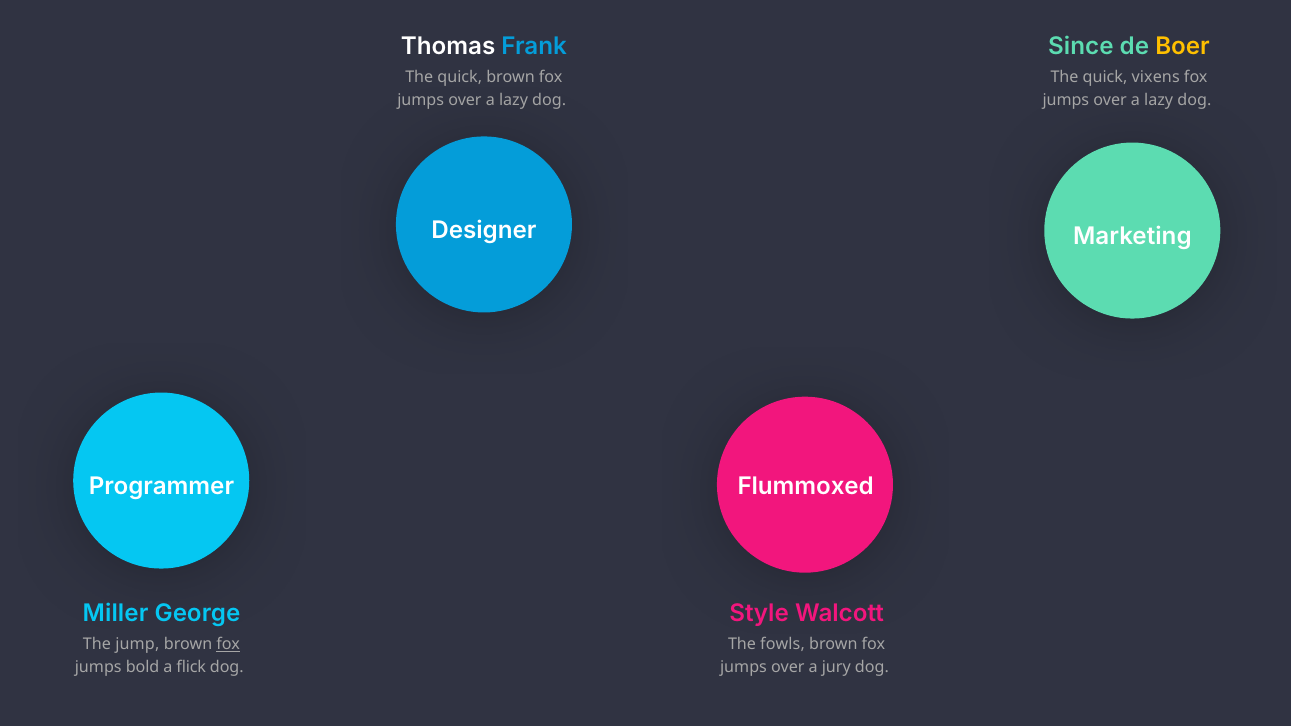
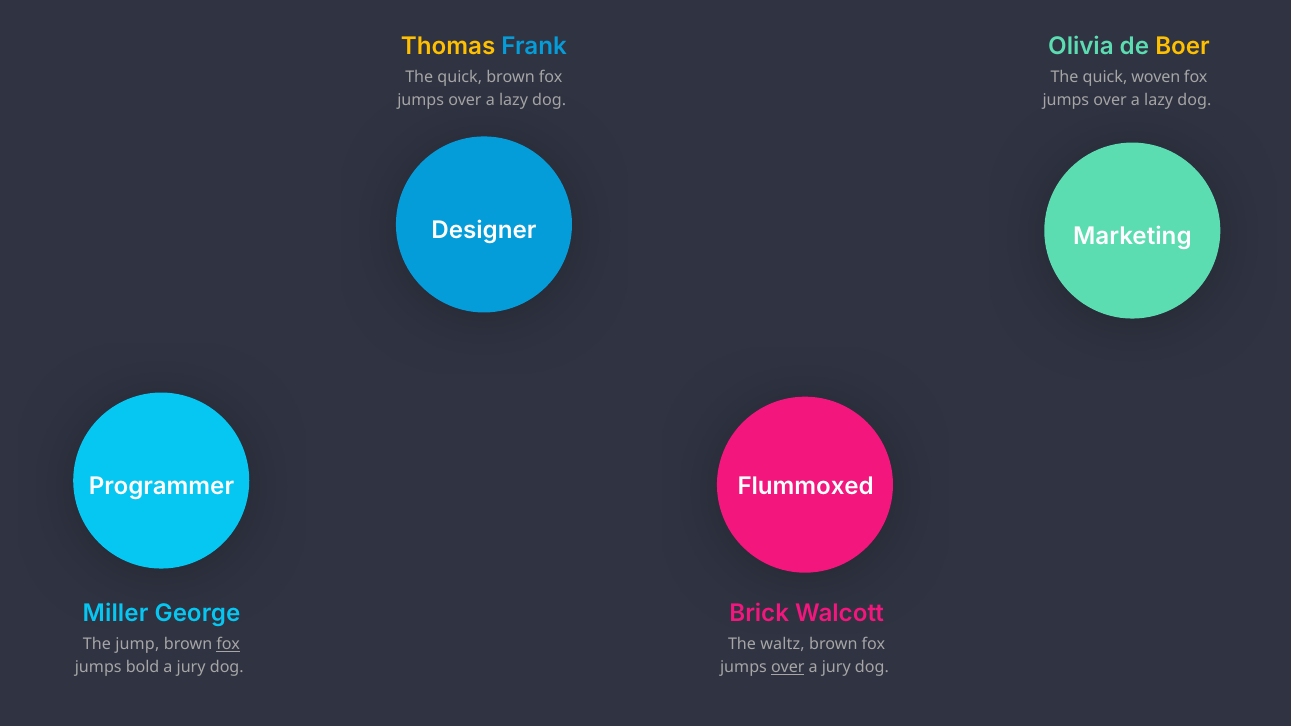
Thomas colour: white -> yellow (448, 46)
Since: Since -> Olivia (1081, 46)
vixens: vixens -> woven (1156, 77)
Style: Style -> Brick (759, 614)
fowls: fowls -> waltz (782, 645)
flick: flick -> jury (191, 668)
over underline: none -> present (788, 668)
